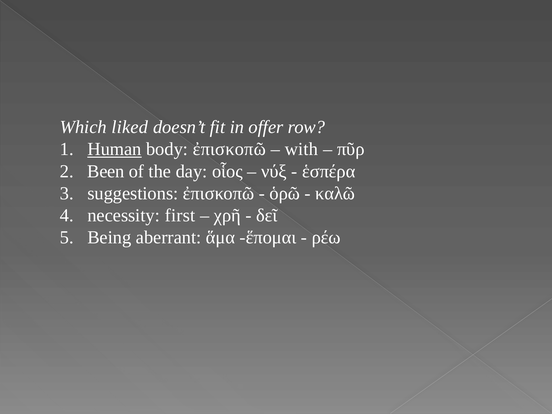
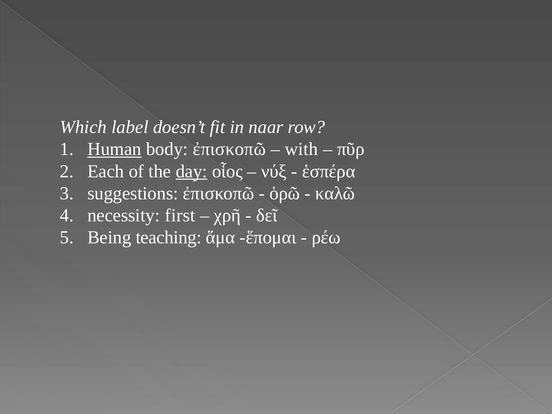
liked: liked -> label (130, 127)
offer: offer -> naar (266, 127)
Been: Been -> Each (106, 171)
day underline: none -> present (192, 171)
aberrant: aberrant -> teaching (169, 238)
